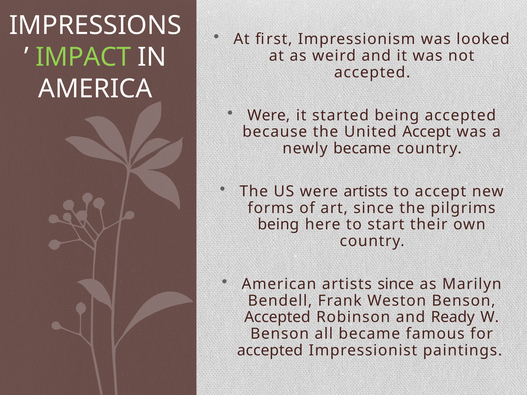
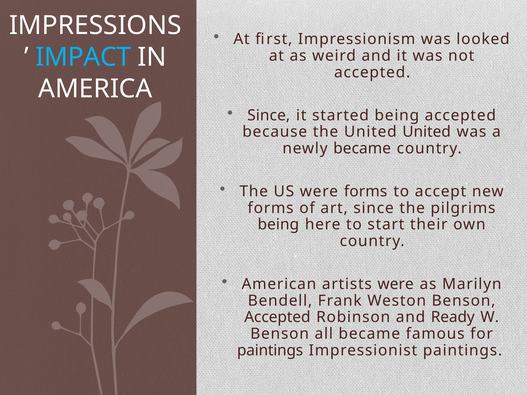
IMPACT colour: light green -> light blue (83, 57)
Were: Were -> Since (269, 115)
United Accept: Accept -> United (427, 132)
were artists: artists -> forms (366, 192)
artists since: since -> were (396, 284)
accepted: accepted -> paintings (270, 351)
